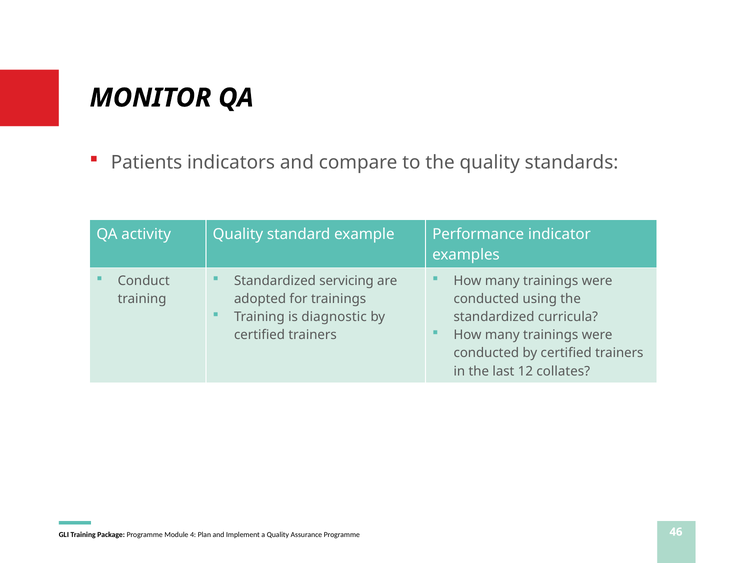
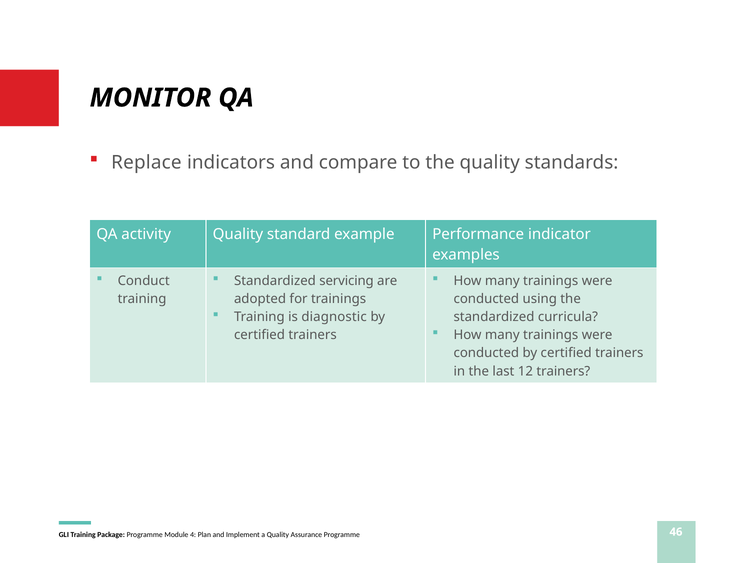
Patients: Patients -> Replace (146, 162)
12 collates: collates -> trainers (563, 371)
